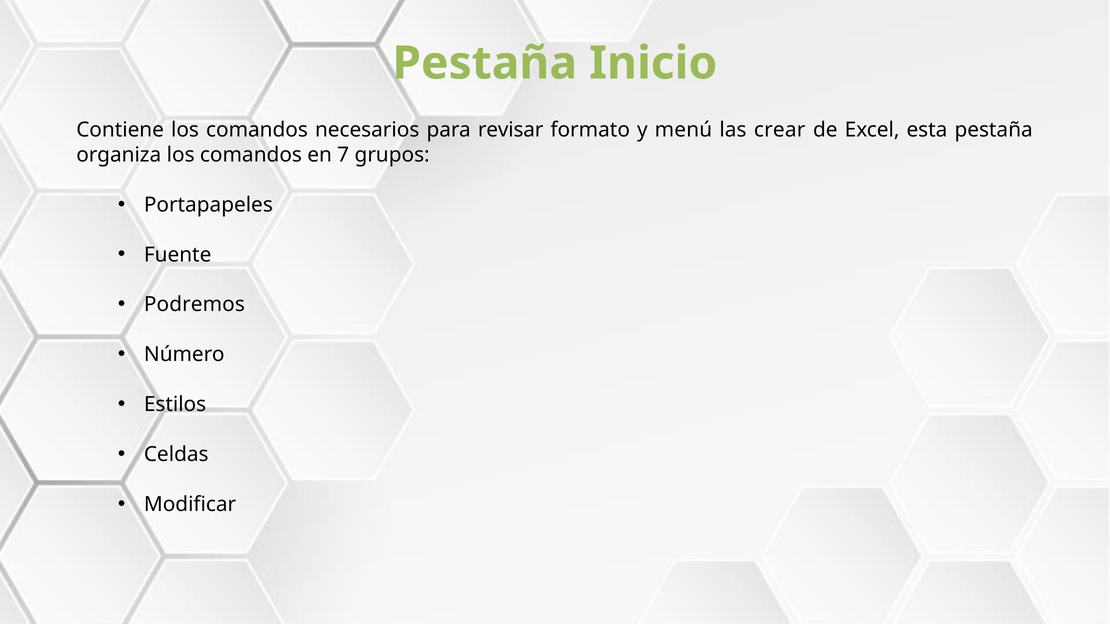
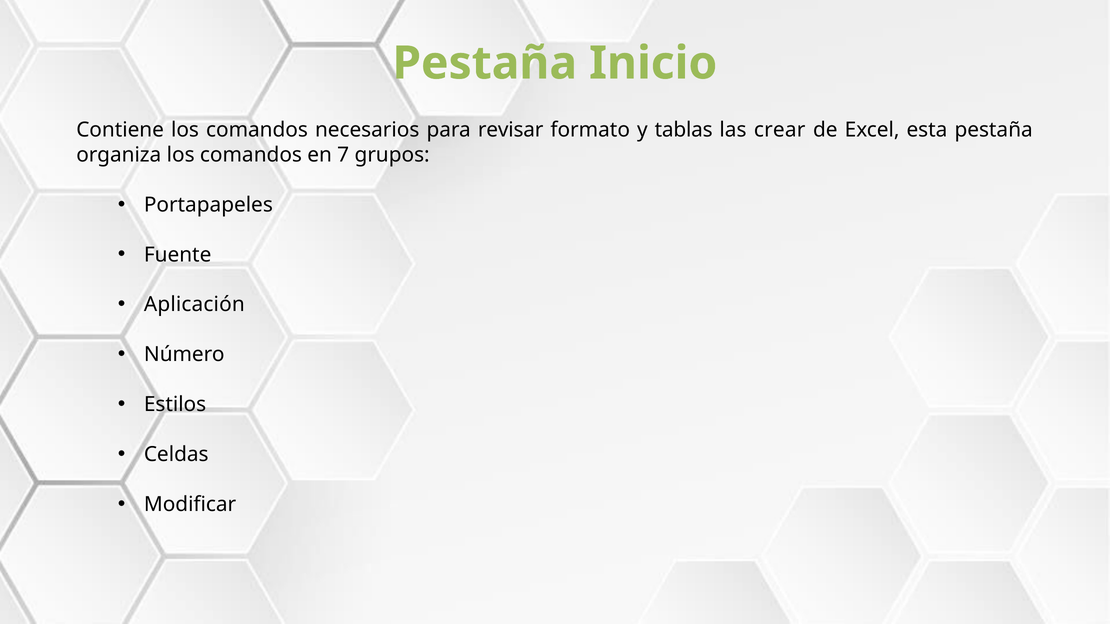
menú: menú -> tablas (684, 130)
Podremos: Podremos -> Aplicación (194, 305)
